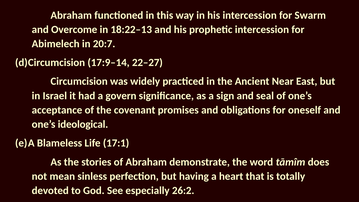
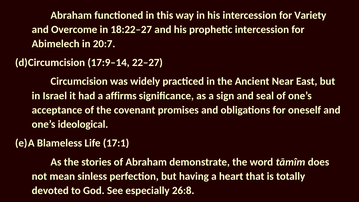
Swarm: Swarm -> Variety (310, 15)
18:22–13: 18:22–13 -> 18:22–27 (131, 29)
govern: govern -> affirms (121, 96)
26:2: 26:2 -> 26:8 (183, 191)
